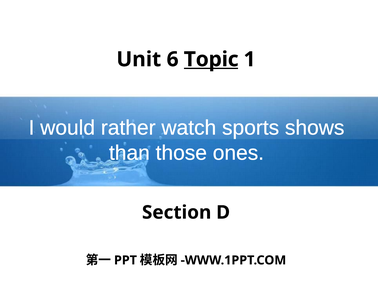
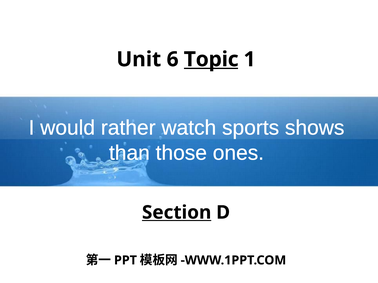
Section underline: none -> present (177, 213)
